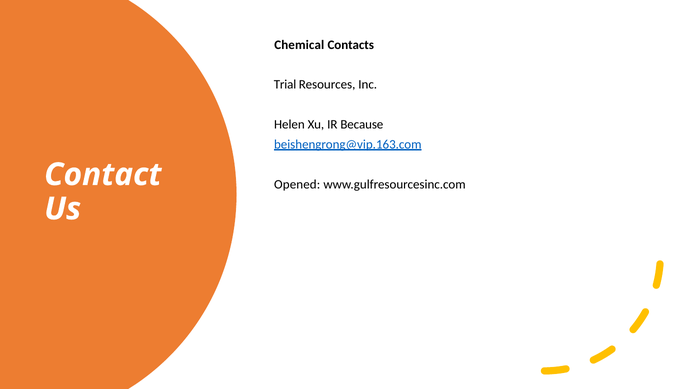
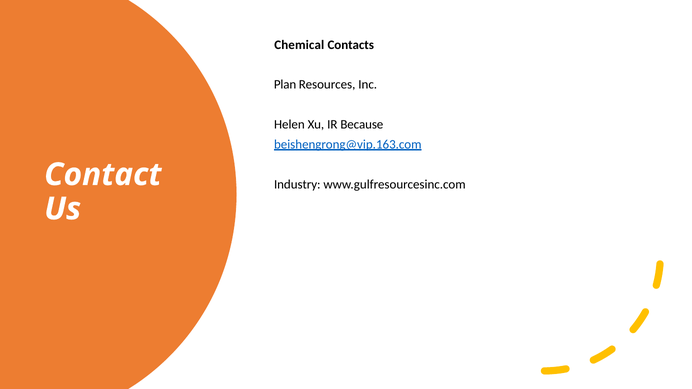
Trial: Trial -> Plan (285, 85)
Opened: Opened -> Industry (297, 184)
